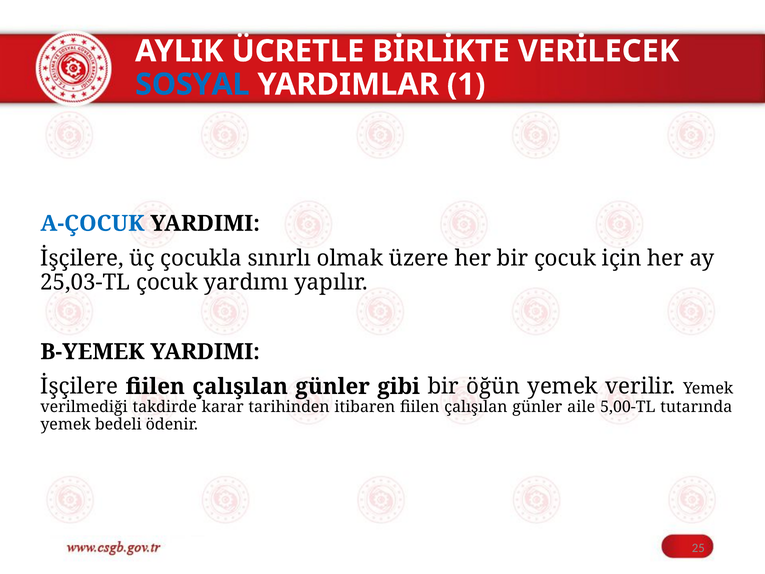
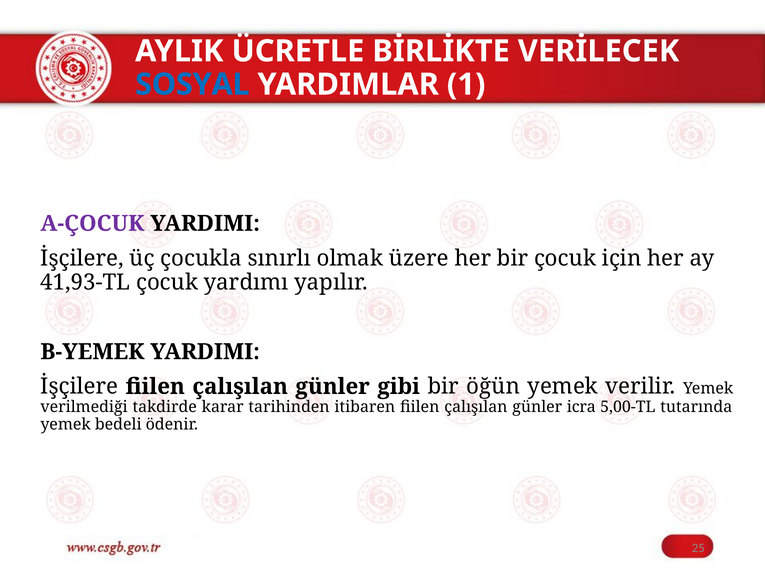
A-ÇOCUK colour: blue -> purple (92, 223)
25,03-TL: 25,03-TL -> 41,93-TL (85, 282)
aile: aile -> icra (581, 407)
